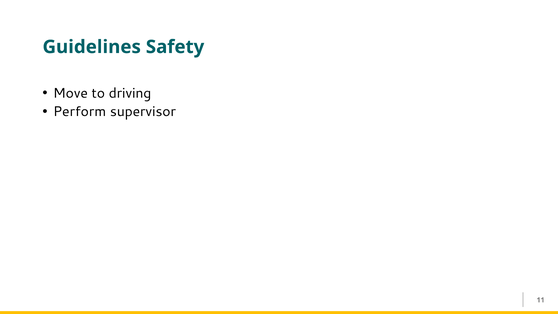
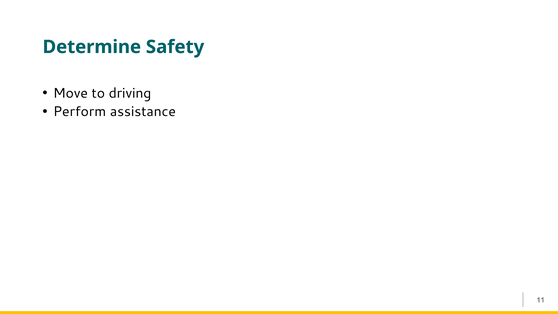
Guidelines: Guidelines -> Determine (92, 47)
supervisor: supervisor -> assistance (143, 112)
